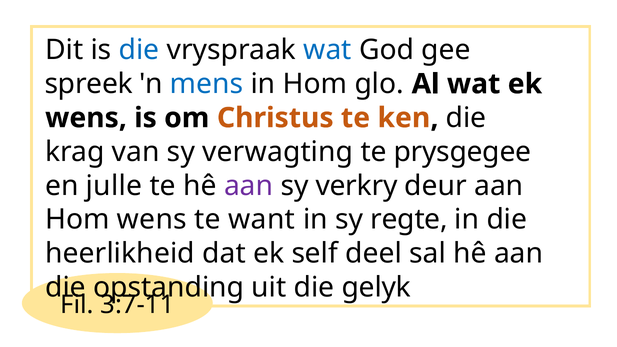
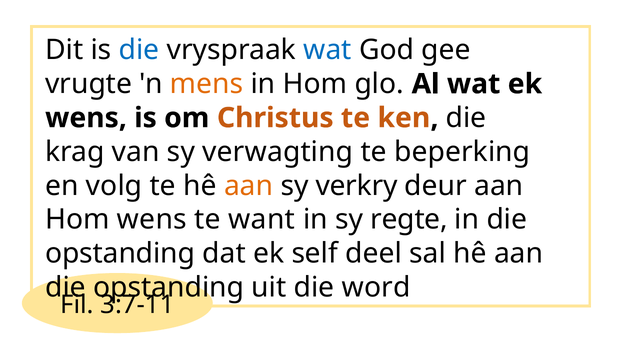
spreek: spreek -> vrugte (89, 84)
mens colour: blue -> orange (207, 84)
prysgegee: prysgegee -> beperking (462, 152)
julle: julle -> volg (114, 186)
aan colour: purple -> orange (249, 186)
heerlikheid: heerlikheid -> opstanding (120, 254)
gelyk: gelyk -> word (376, 288)
